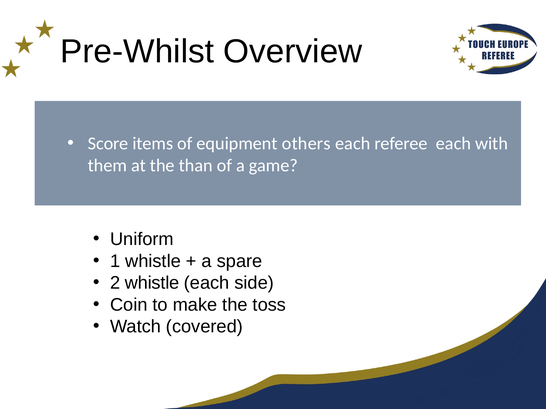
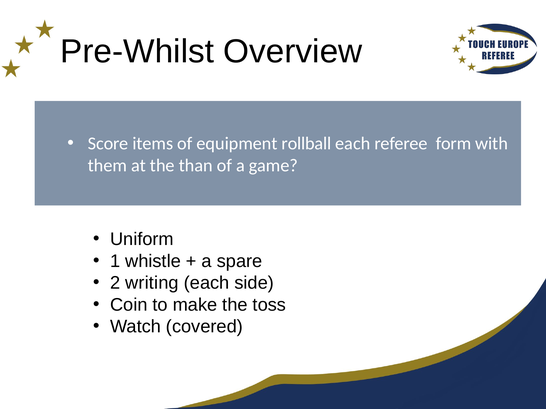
others: others -> rollball (306, 144)
referee each: each -> form (454, 144)
2 whistle: whistle -> writing (152, 283)
